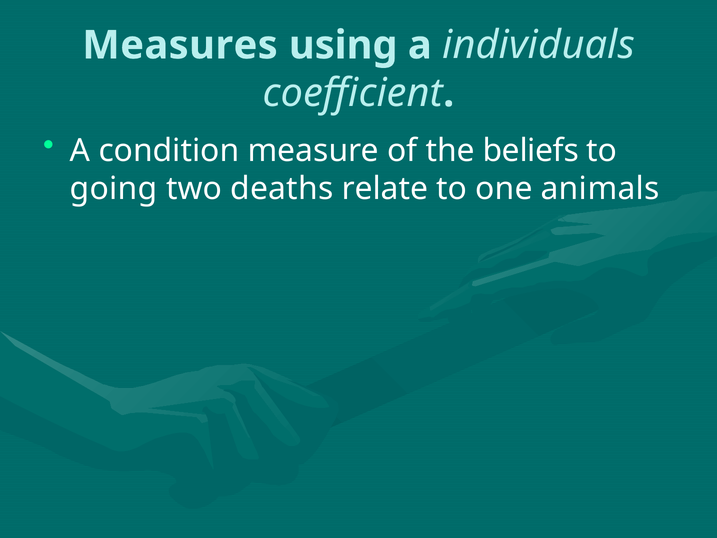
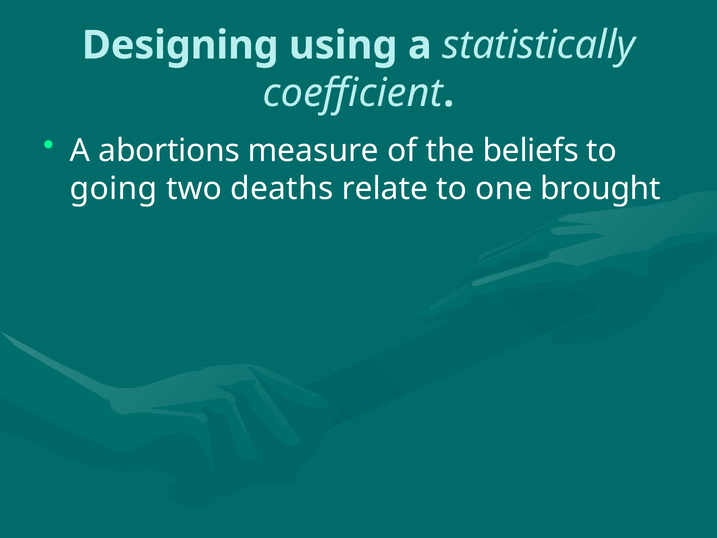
Measures: Measures -> Designing (180, 45)
individuals: individuals -> statistically (539, 45)
condition: condition -> abortions (169, 150)
animals: animals -> brought (601, 189)
